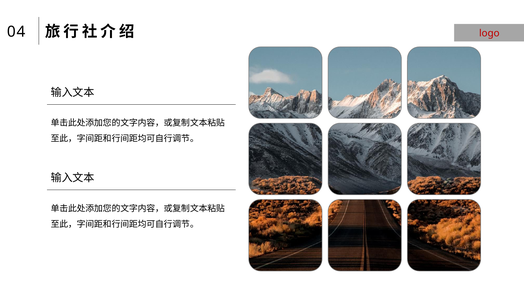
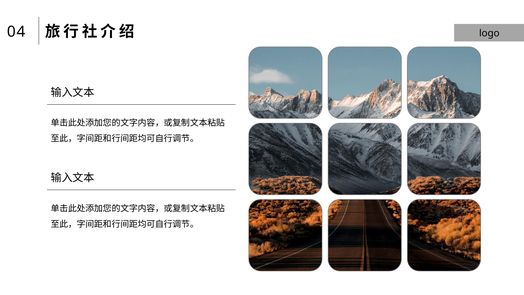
logo colour: red -> black (489, 33)
